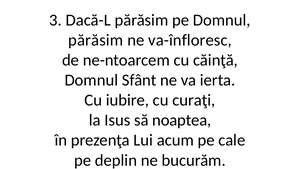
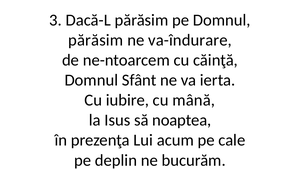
va-înfloresc: va-înfloresc -> va-îndurare (190, 40)
curaţi: curaţi -> mână (194, 100)
